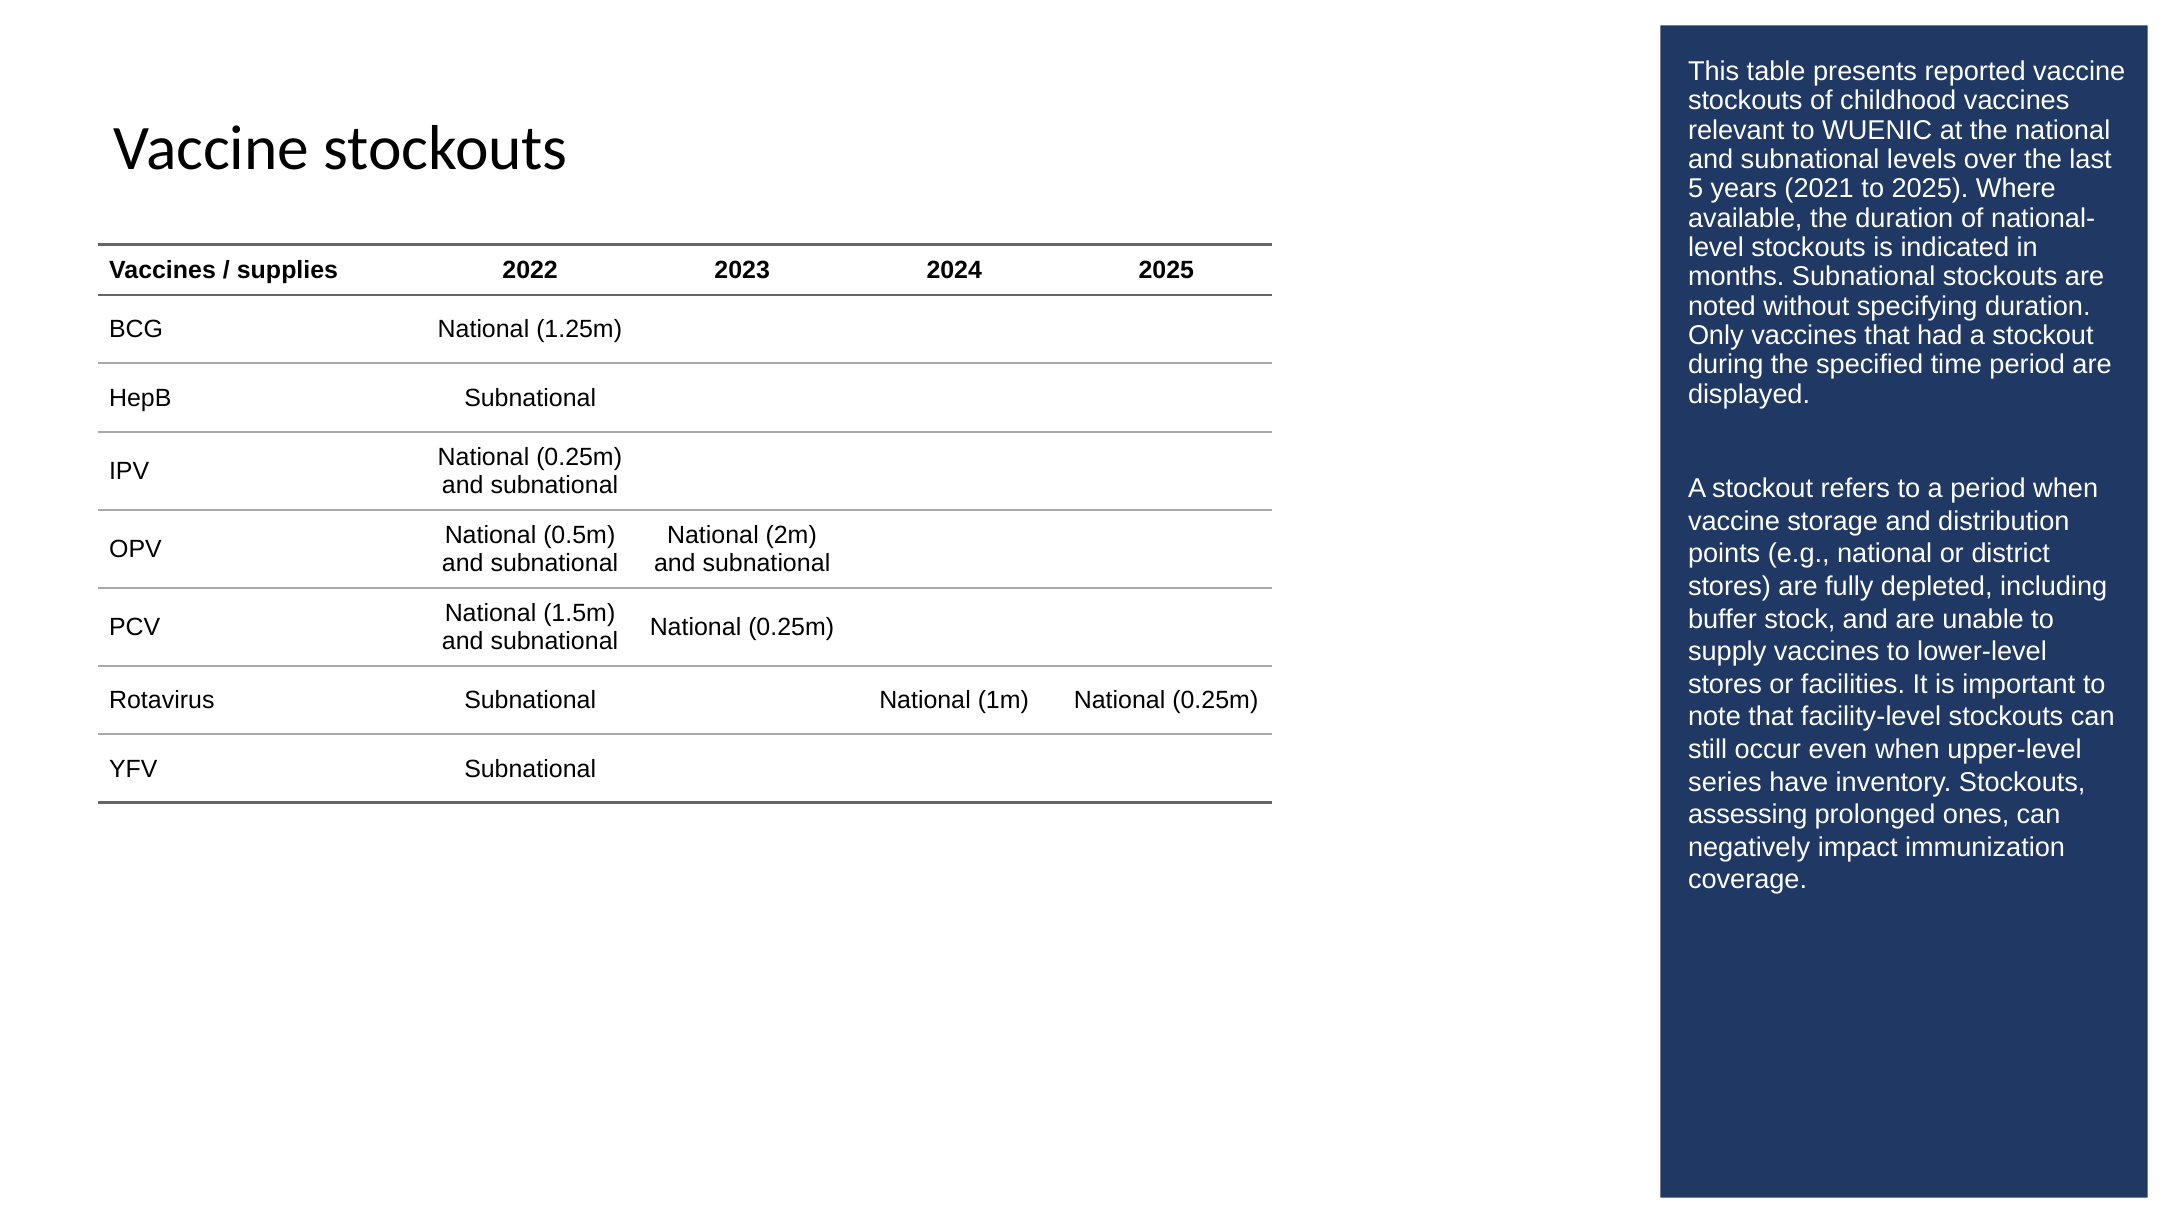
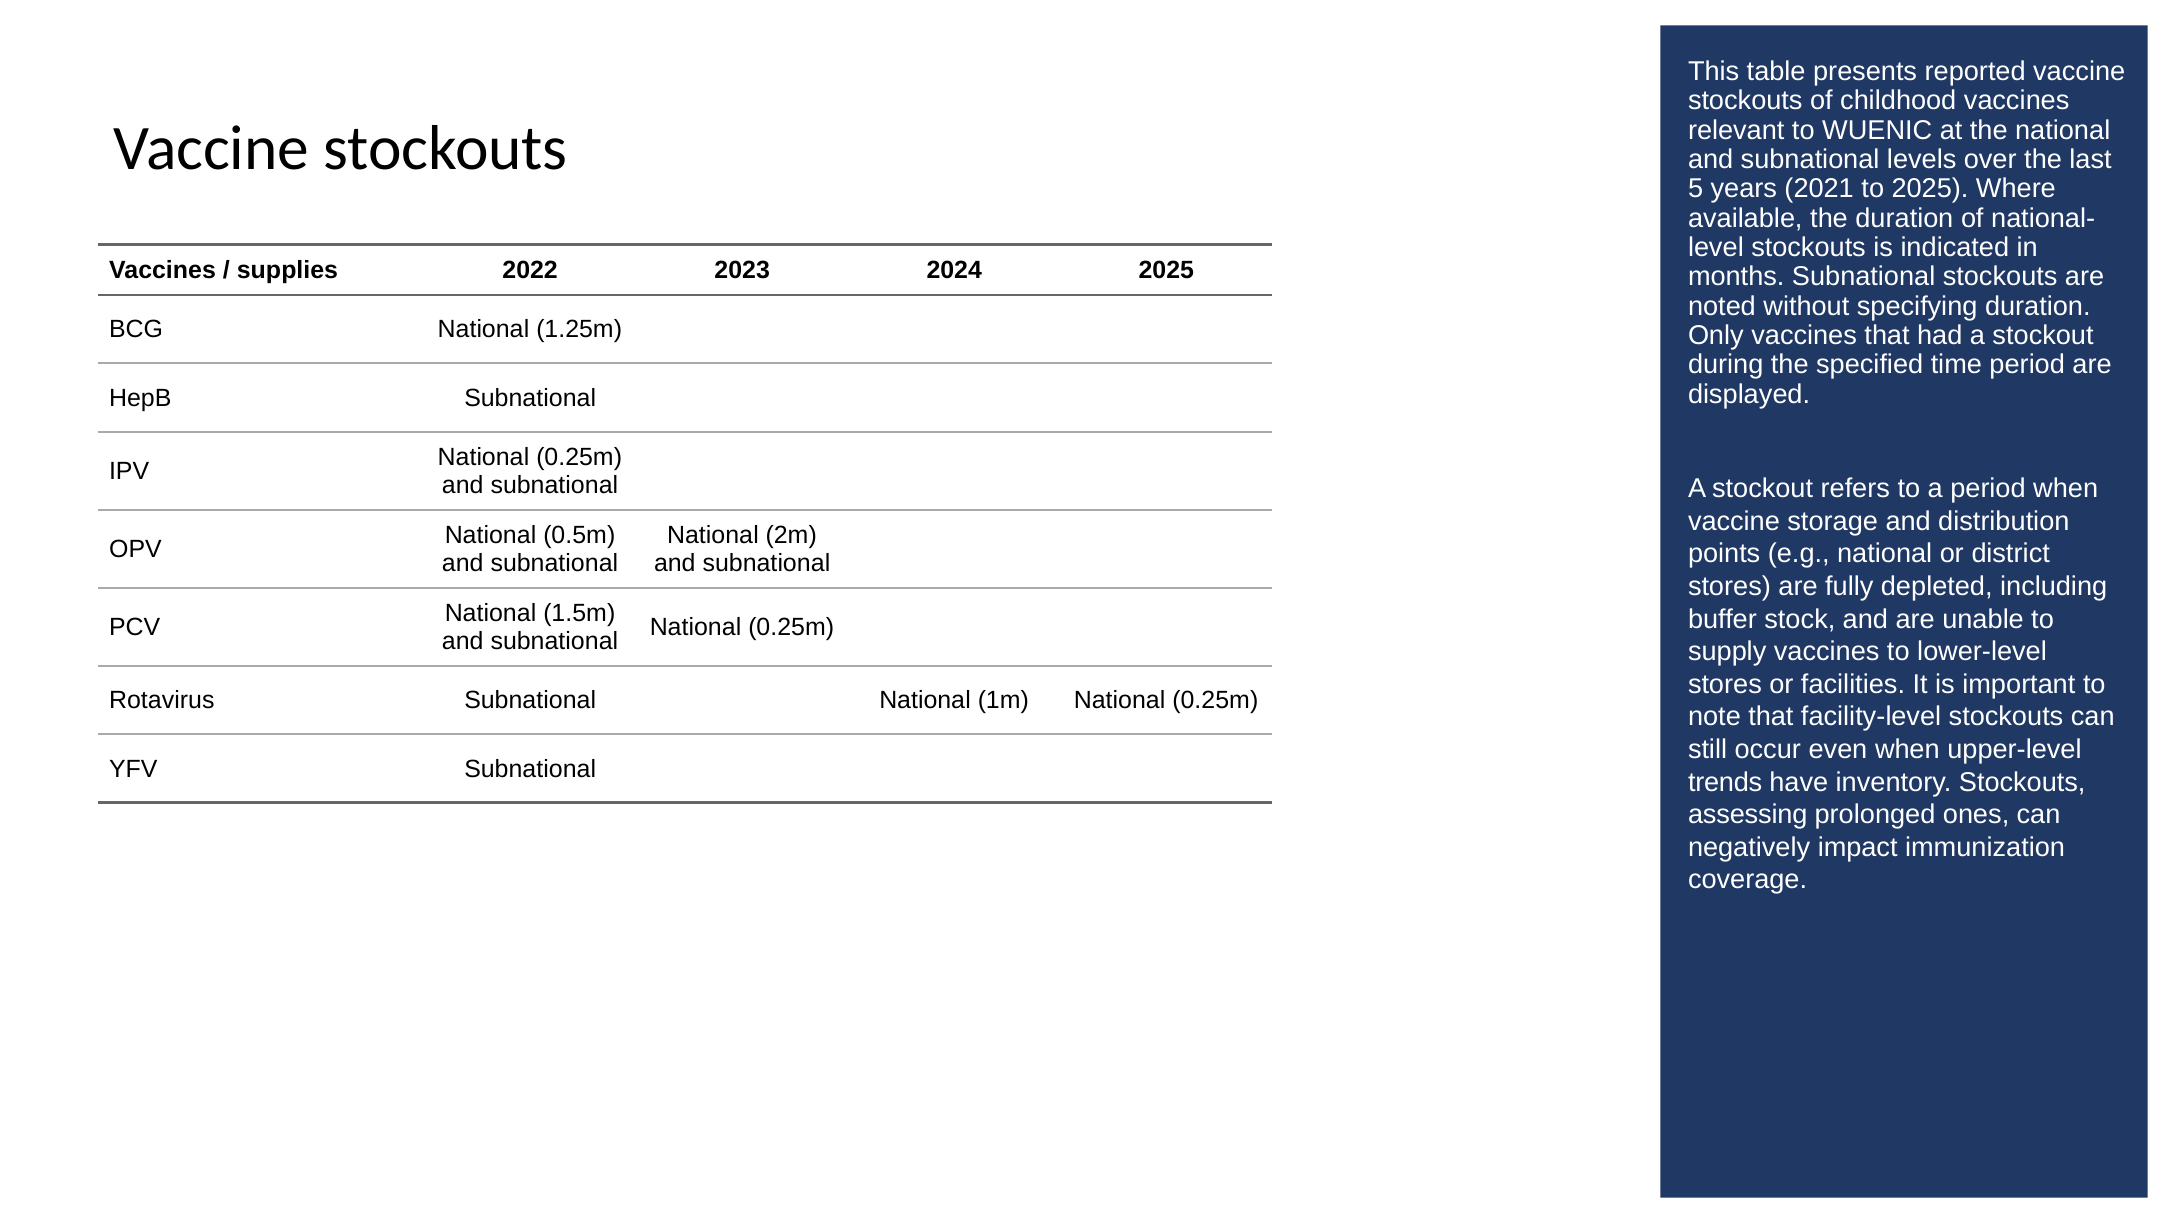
series: series -> trends (1725, 782)
